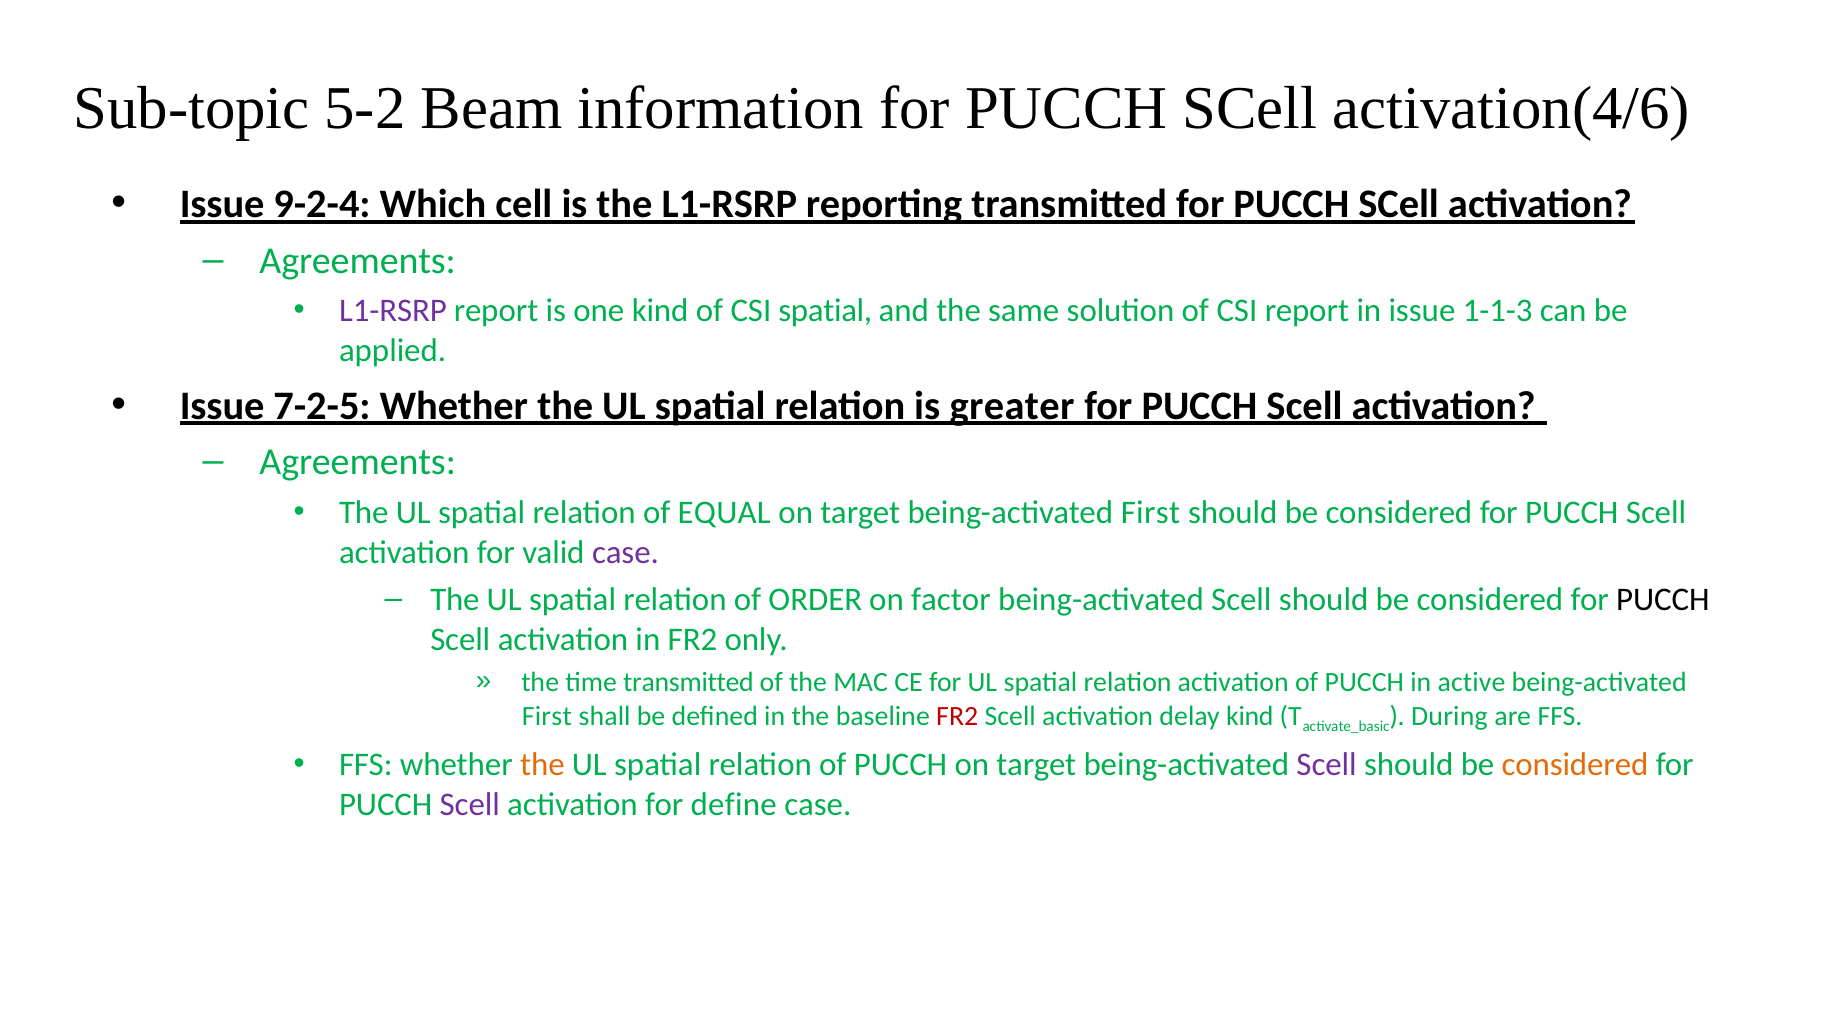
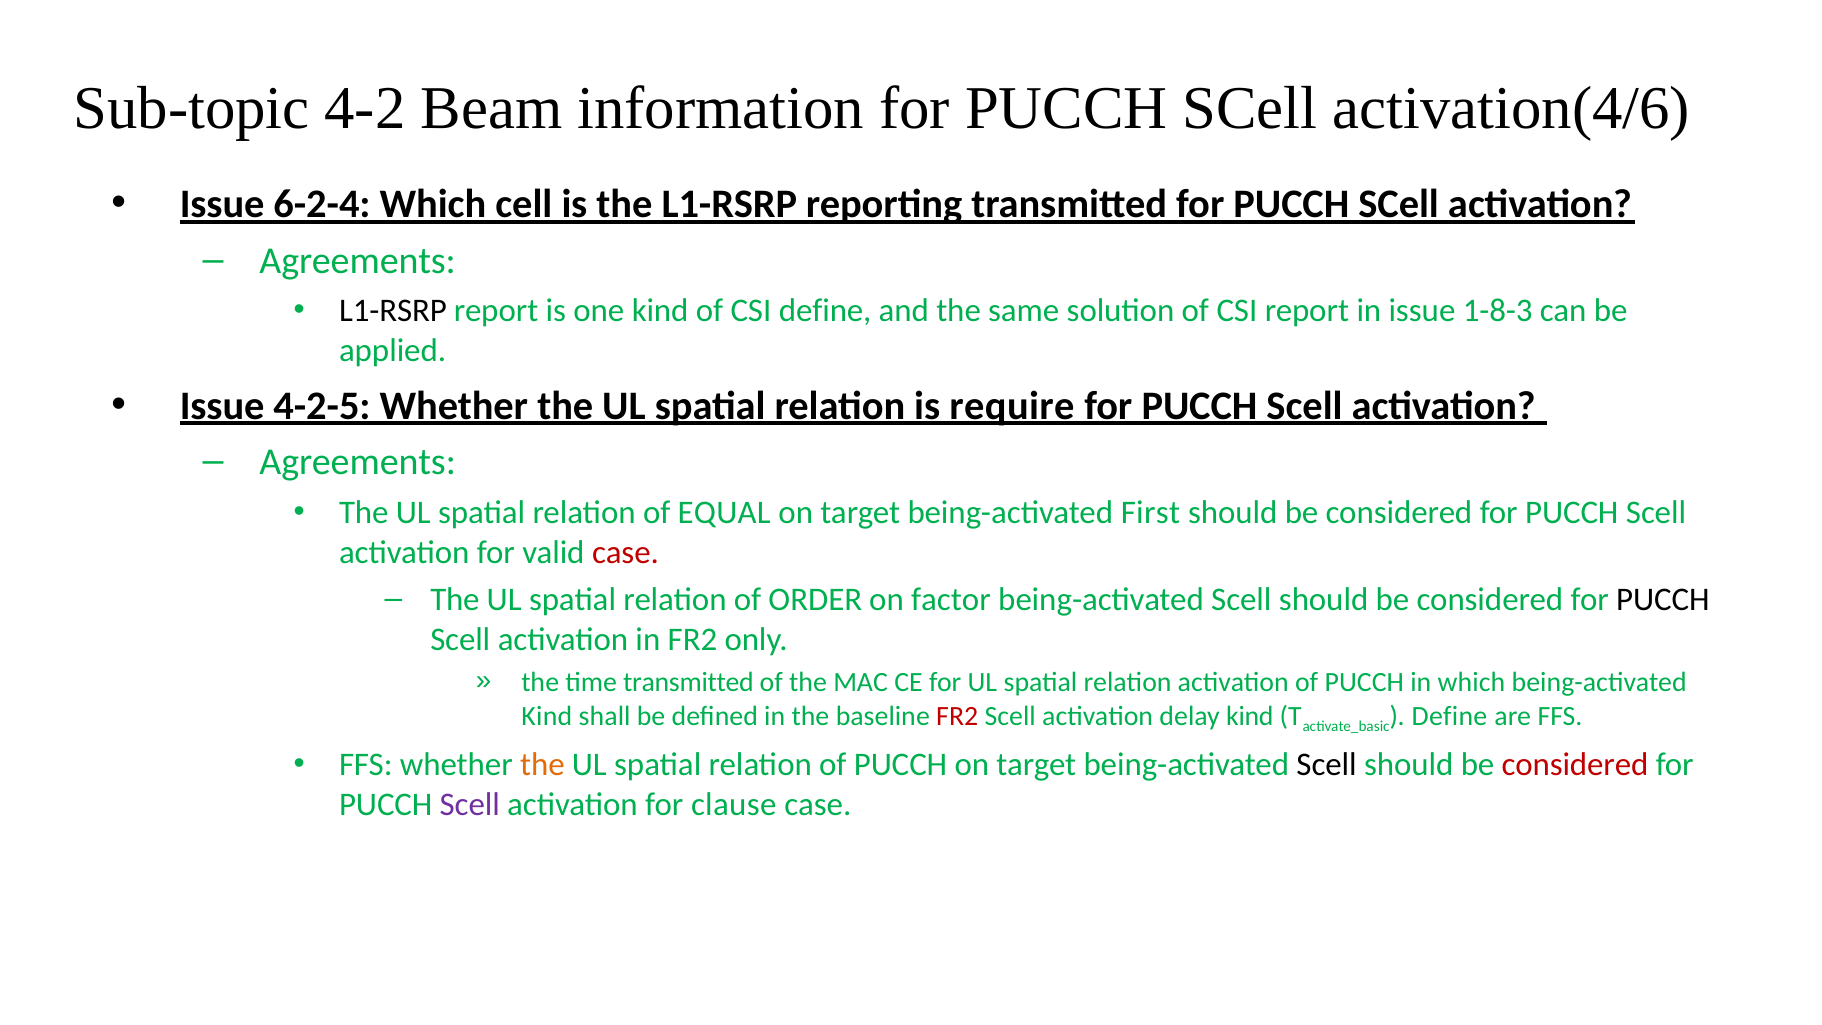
5-2: 5-2 -> 4-2 (365, 109)
9-2-4: 9-2-4 -> 6-2-4 (322, 204)
L1-RSRP colour: purple -> black (393, 311)
CSI spatial: spatial -> define (825, 311)
1-1-3: 1-1-3 -> 1-8-3 (1498, 311)
7-2-5: 7-2-5 -> 4-2-5 (322, 406)
greater: greater -> require (1012, 406)
case colour: purple -> red (625, 552)
in active: active -> which (1471, 682)
First: First -> Kind (547, 716)
During: During -> Define (1449, 716)
Scell colour: purple -> black (1327, 765)
considered colour: orange -> red (1575, 765)
define: define -> clause (734, 804)
